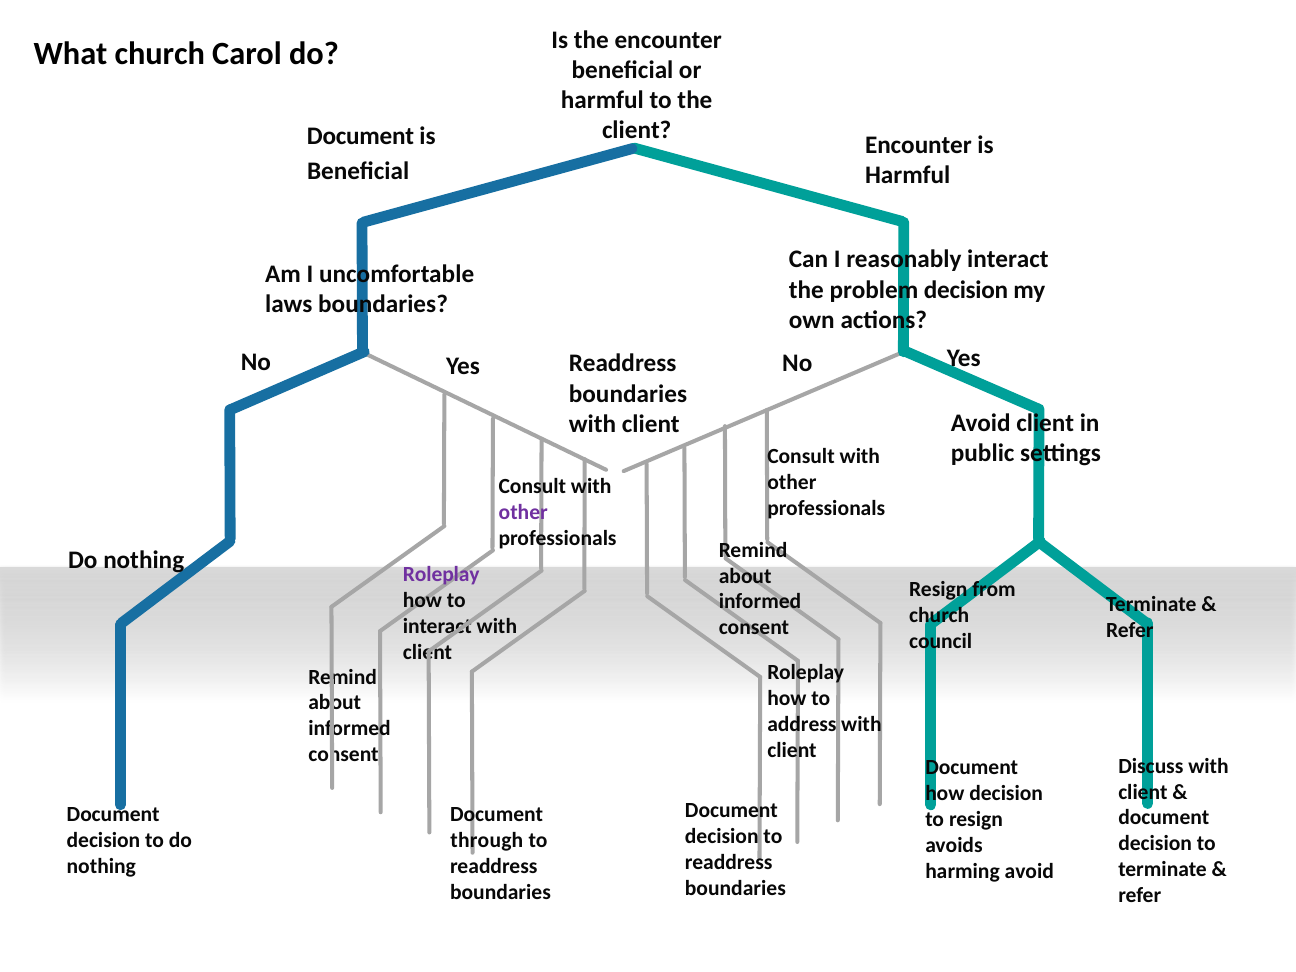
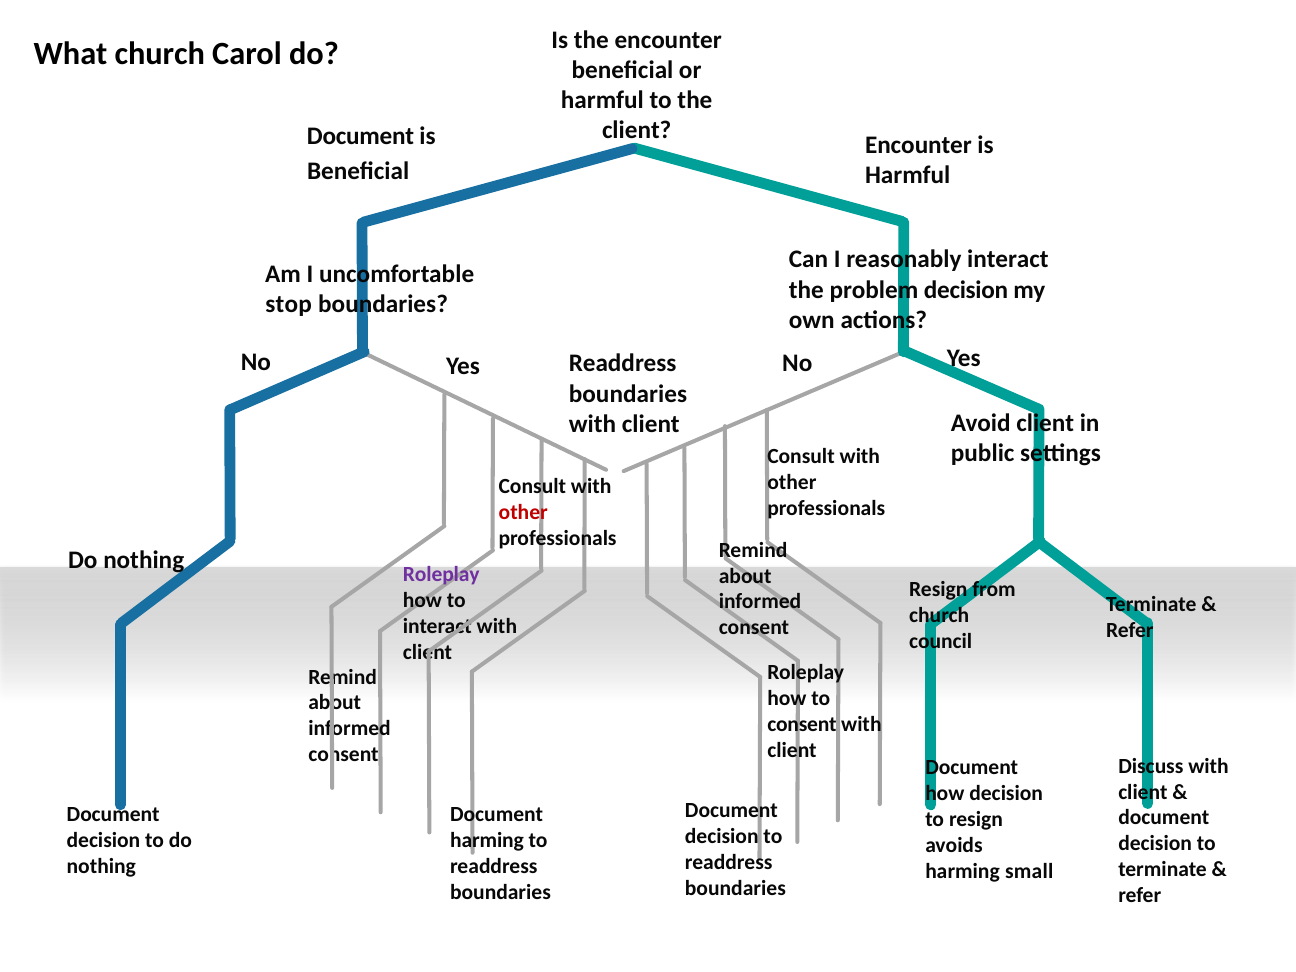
laws: laws -> stop (289, 305)
other colour: purple -> red (523, 512)
address: address -> consent (802, 725)
through: through -> harming (487, 841)
harming avoid: avoid -> small (1029, 871)
